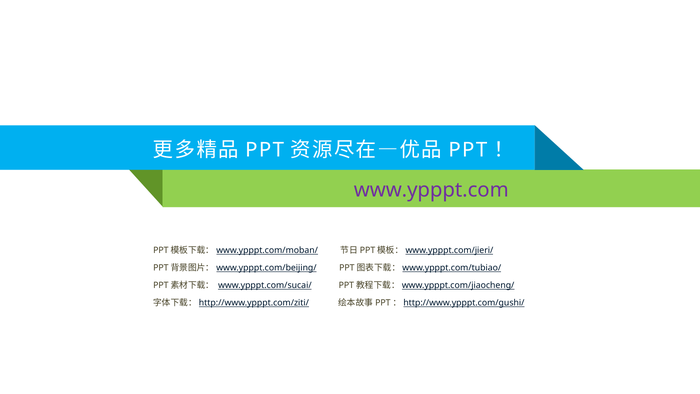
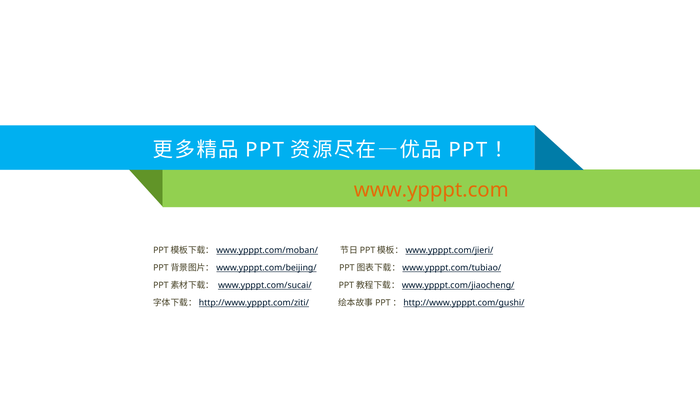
www.ypppt.com colour: purple -> orange (431, 190)
